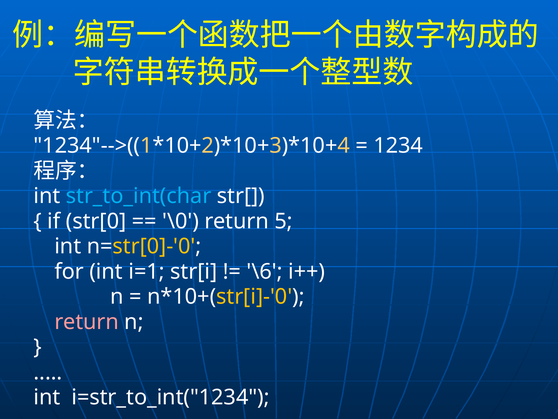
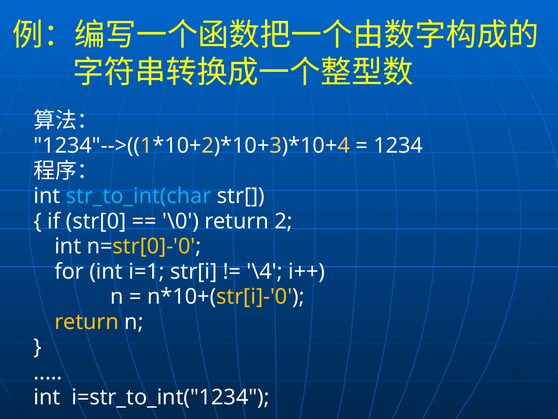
5: 5 -> 2 (284, 221)
\6: \6 -> \4 (265, 271)
return colour: pink -> yellow (87, 321)
